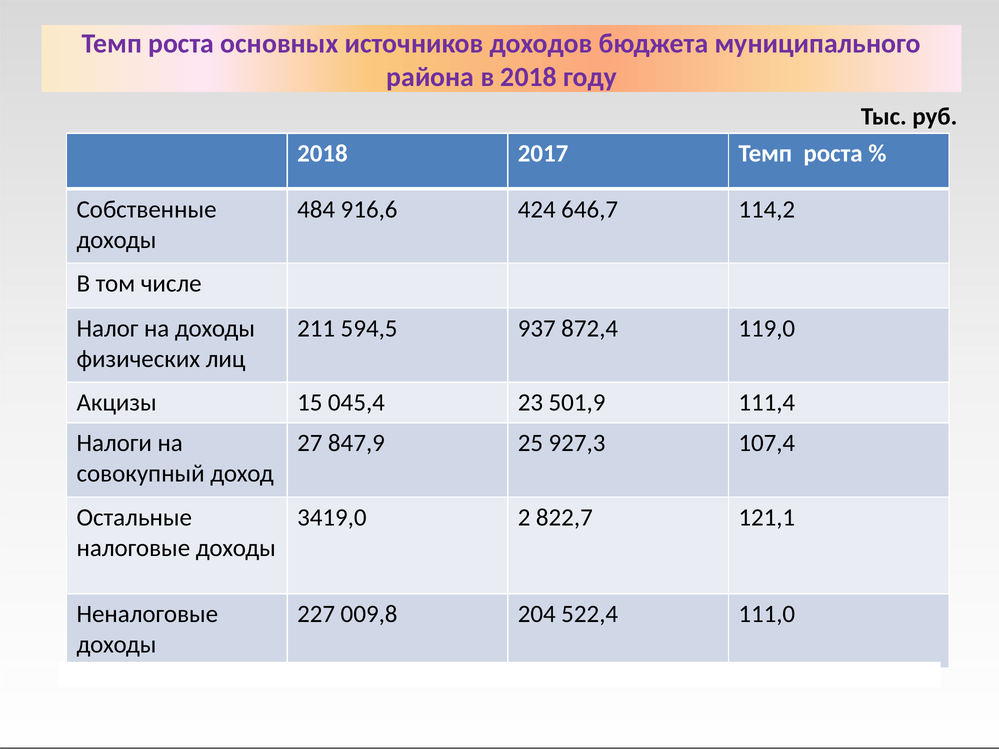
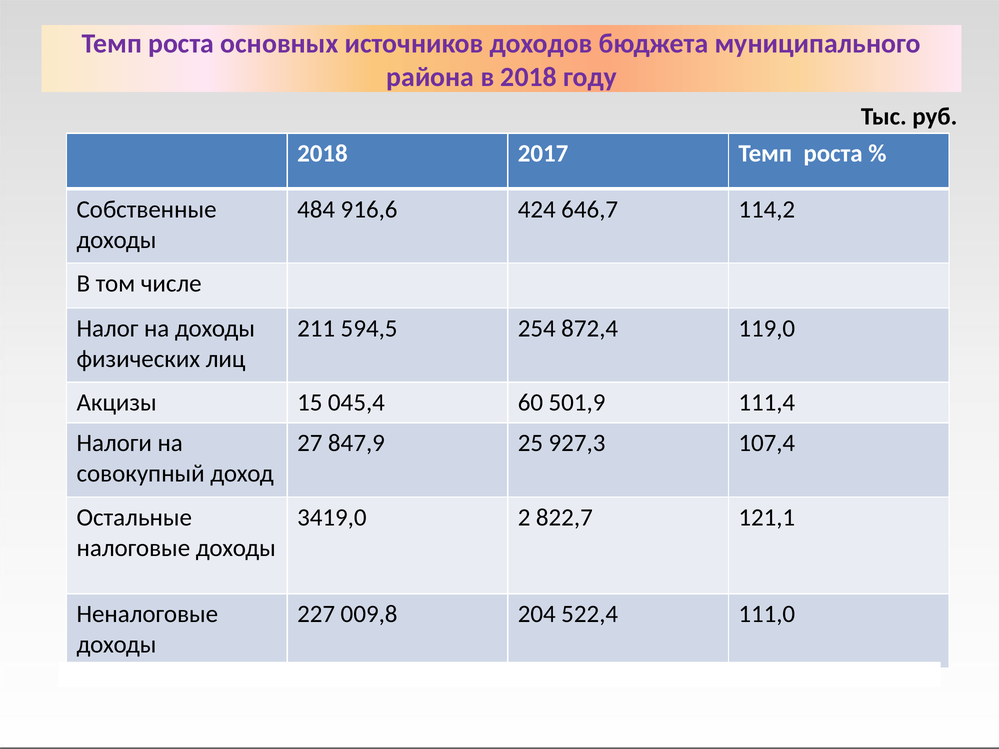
937: 937 -> 254 (537, 329)
23: 23 -> 60 (530, 403)
